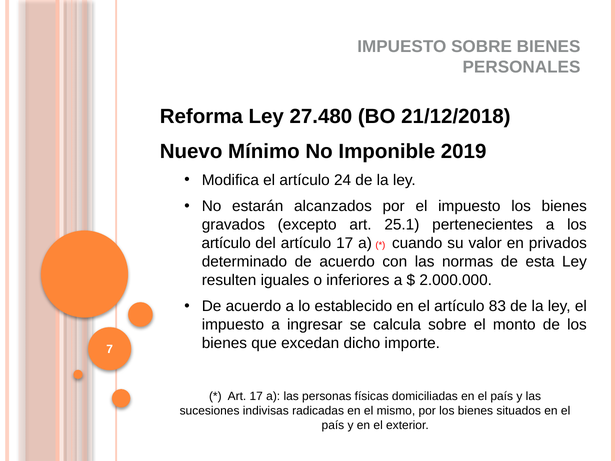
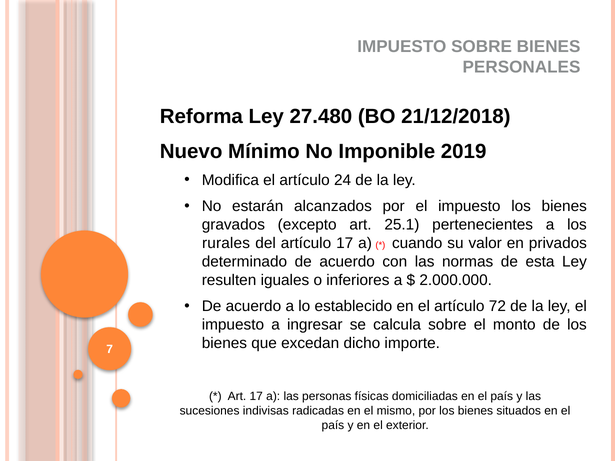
artículo: artículo -> rurales (226, 243)
83: 83 -> 72 (497, 306)
